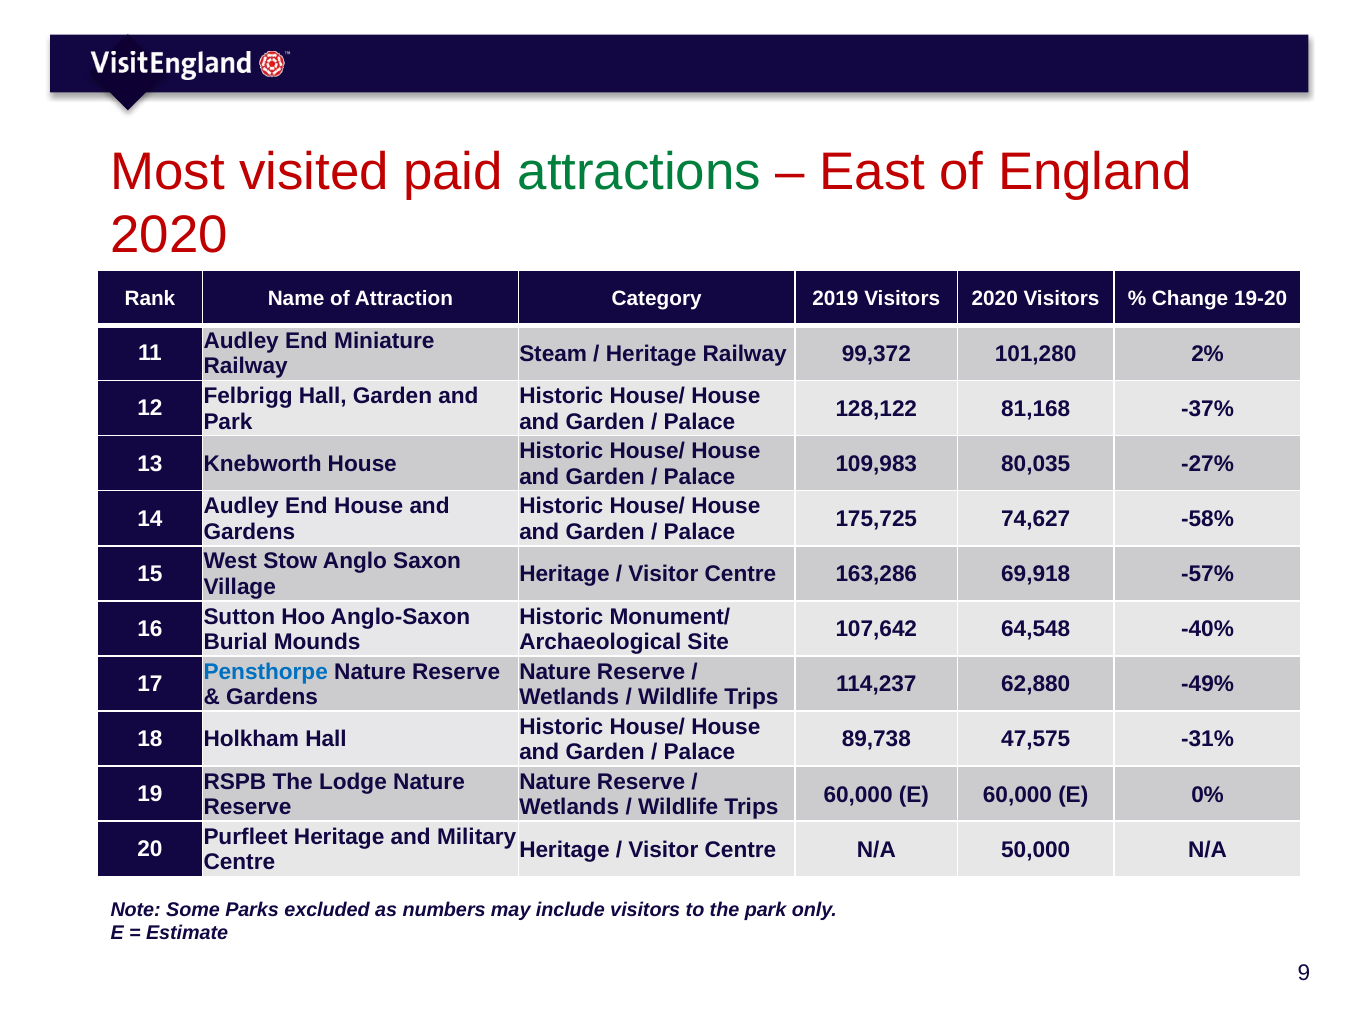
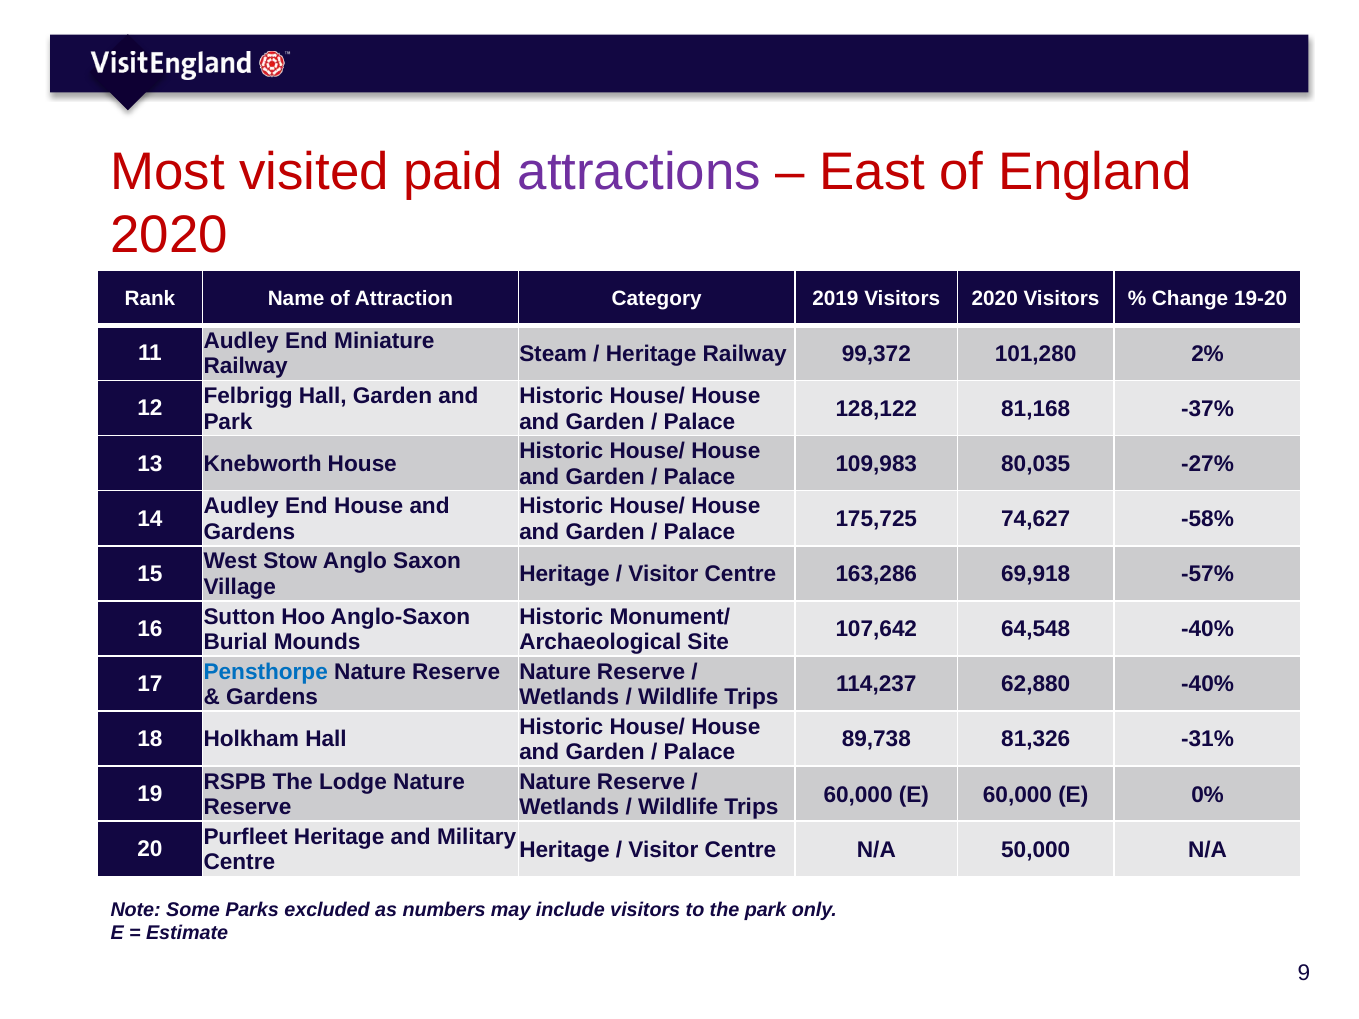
attractions colour: green -> purple (639, 172)
62,880 -49%: -49% -> -40% (1208, 685)
47,575: 47,575 -> 81,326 (1036, 740)
